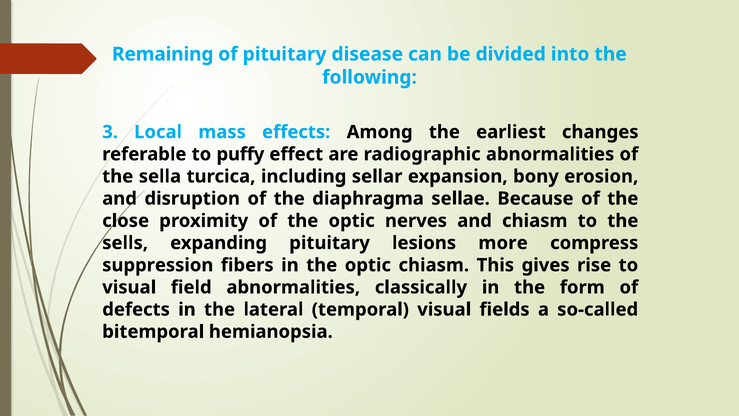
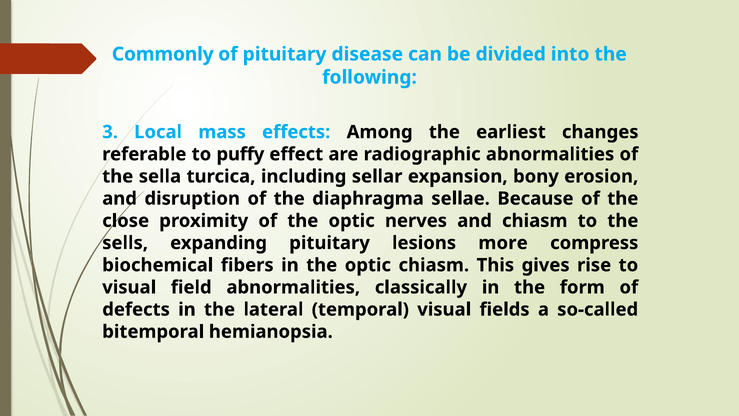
Remaining: Remaining -> Commonly (163, 54)
suppression: suppression -> biochemical (158, 265)
